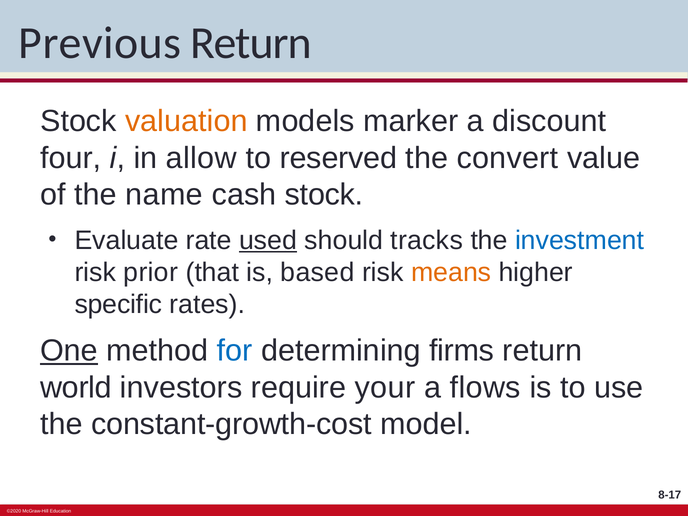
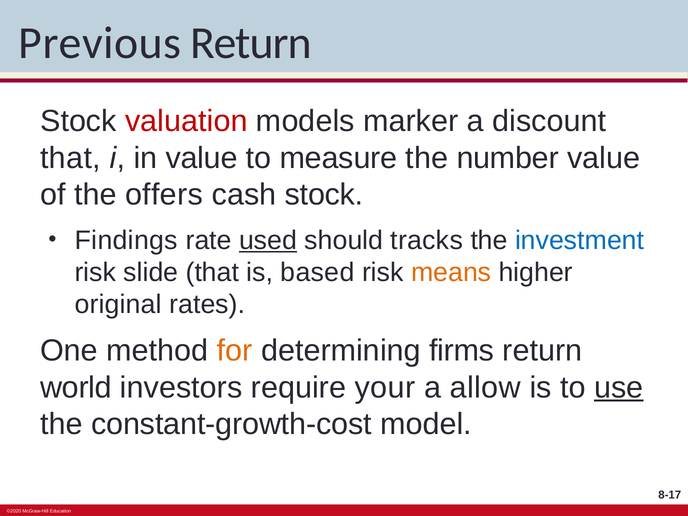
valuation colour: orange -> red (186, 121)
four: four -> that (71, 158)
in allow: allow -> value (202, 158)
reserved: reserved -> measure (338, 158)
convert: convert -> number (508, 158)
name: name -> offers (164, 195)
Evaluate: Evaluate -> Findings (126, 240)
prior: prior -> slide (151, 272)
specific: specific -> original (118, 305)
One underline: present -> none (69, 351)
for colour: blue -> orange (235, 351)
flows: flows -> allow (485, 387)
use underline: none -> present (619, 387)
